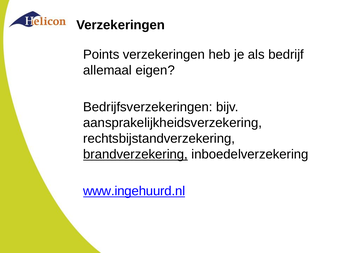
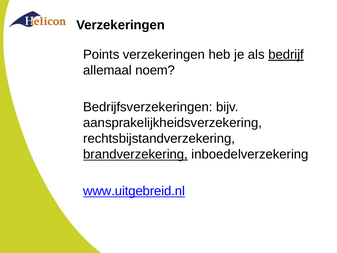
bedrijf underline: none -> present (286, 55)
eigen: eigen -> noem (155, 70)
www.ingehuurd.nl: www.ingehuurd.nl -> www.uitgebreid.nl (134, 191)
